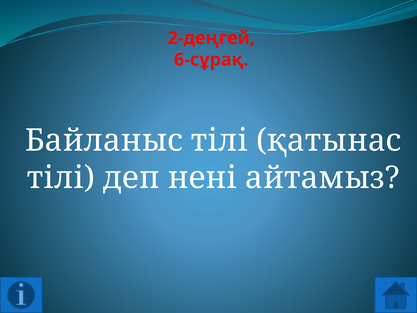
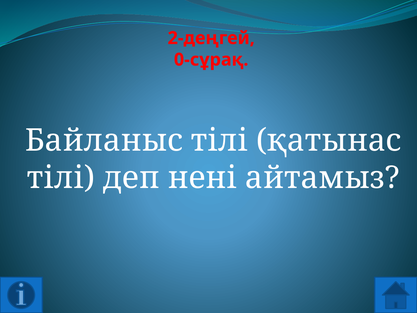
6-сұрақ: 6-сұрақ -> 0-сұрақ (211, 60)
